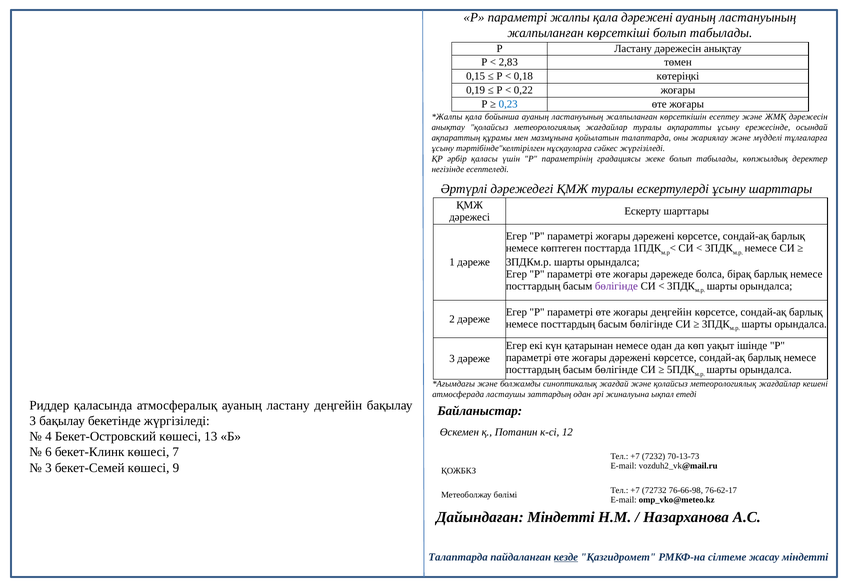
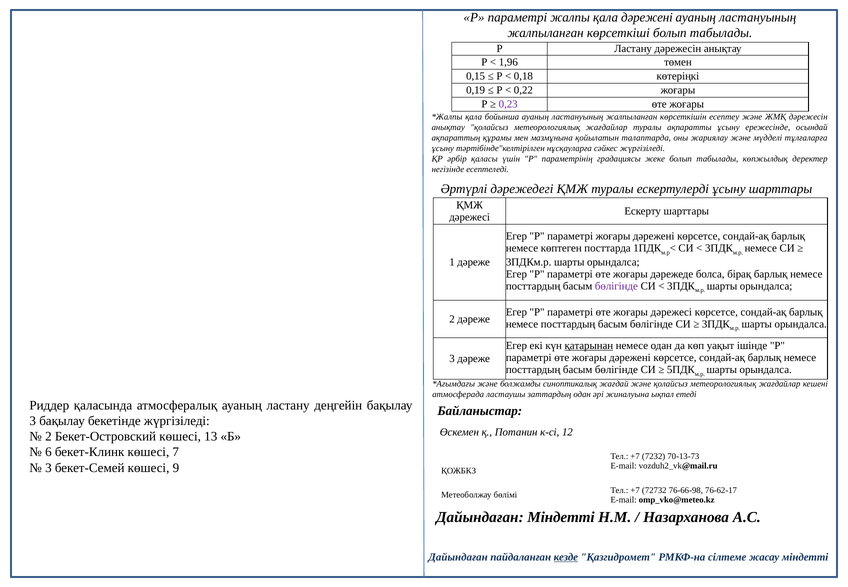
2,83: 2,83 -> 1,96 (508, 62)
0,23 colour: blue -> purple (508, 104)
жоғары деңгейін: деңгейін -> дәрежесі (671, 312)
қатарынан underline: none -> present (589, 346)
4: 4 -> 2 (48, 437)
Талаптарда: Талаптарда -> Дайындаған (458, 557)
